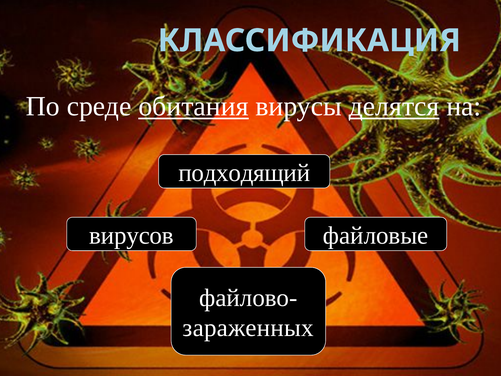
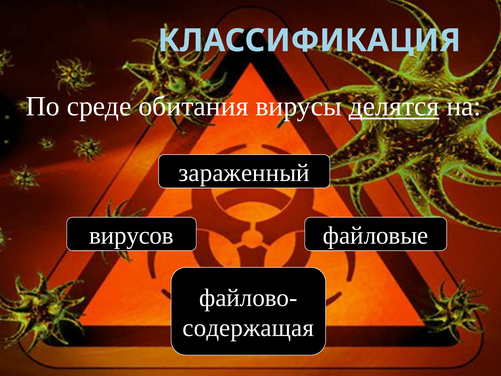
обитания underline: present -> none (193, 106)
подходящий: подходящий -> зараженный (244, 173)
зараженных: зараженных -> содержащая (248, 328)
